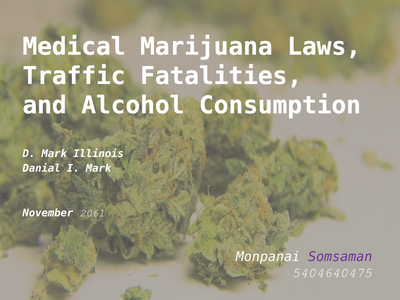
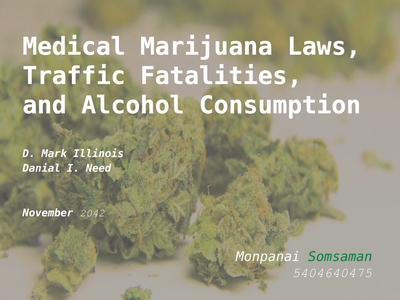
I Mark: Mark -> Need (99, 168)
2061: 2061 -> 2042 (92, 213)
Somsaman colour: purple -> green (340, 257)
